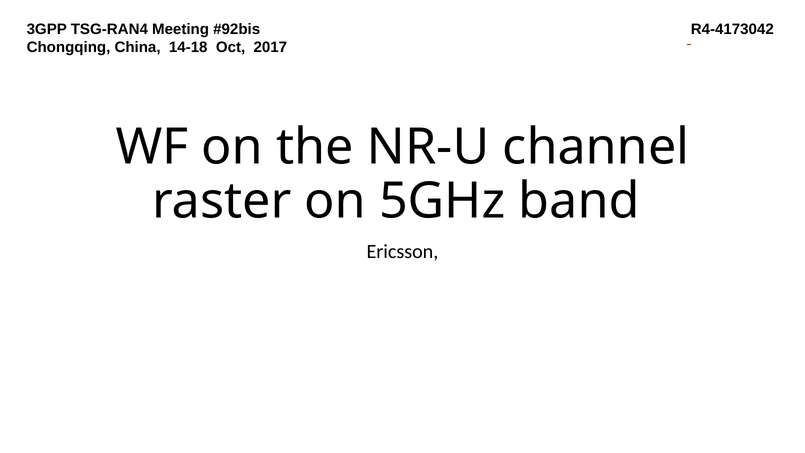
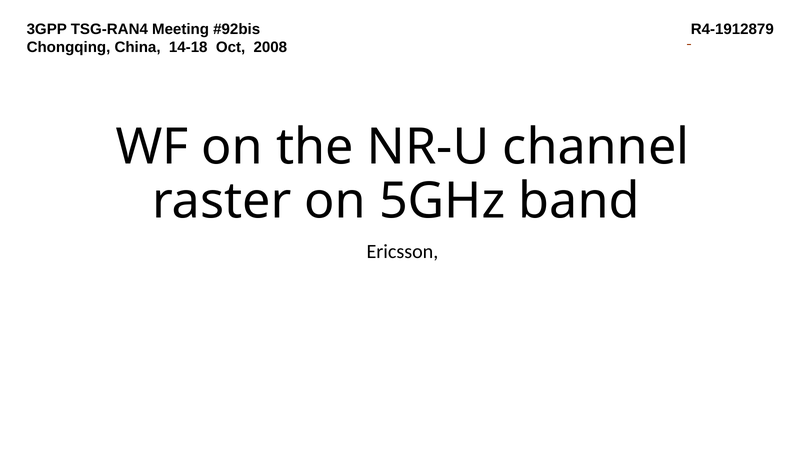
R4-4173042: R4-4173042 -> R4-1912879 (732, 29)
2017: 2017 -> 2008 (270, 47)
